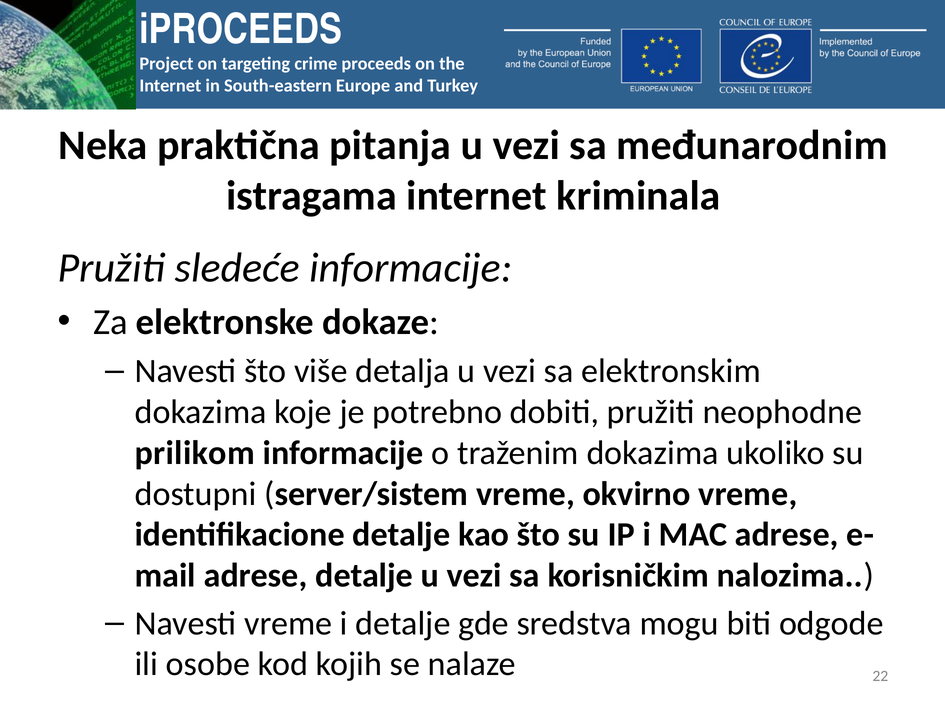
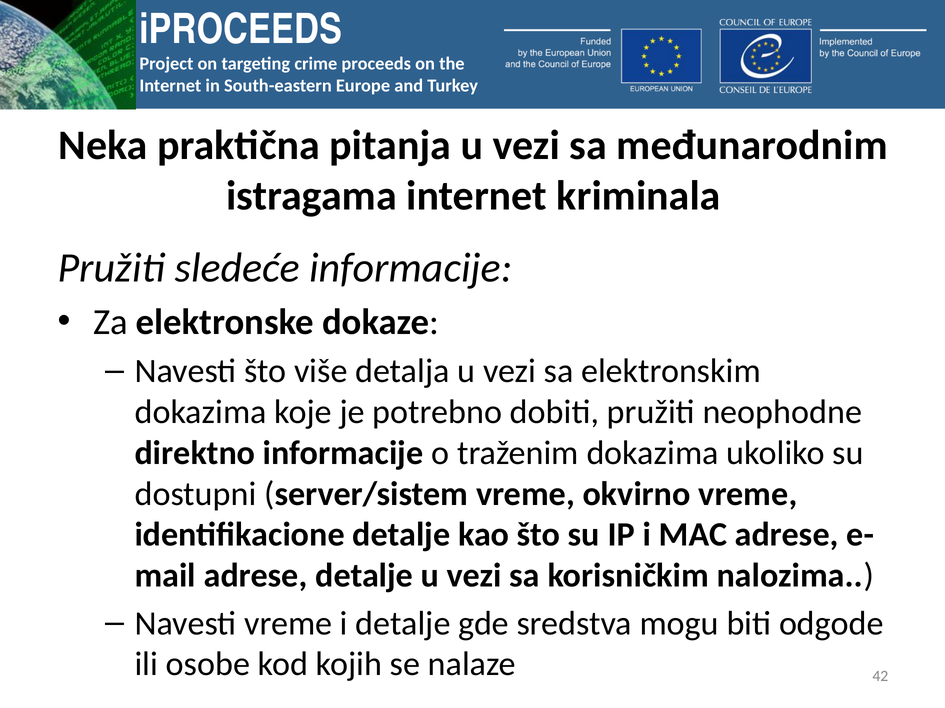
prilikom: prilikom -> direktno (195, 453)
22: 22 -> 42 (880, 677)
